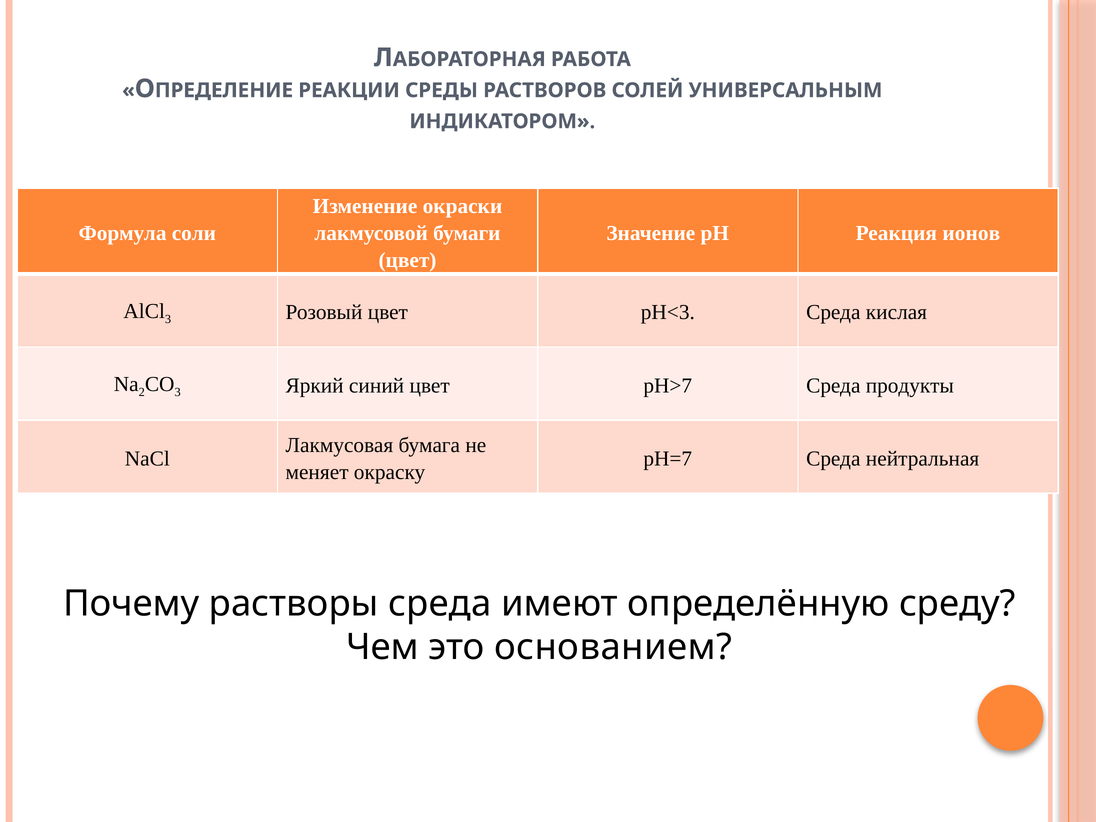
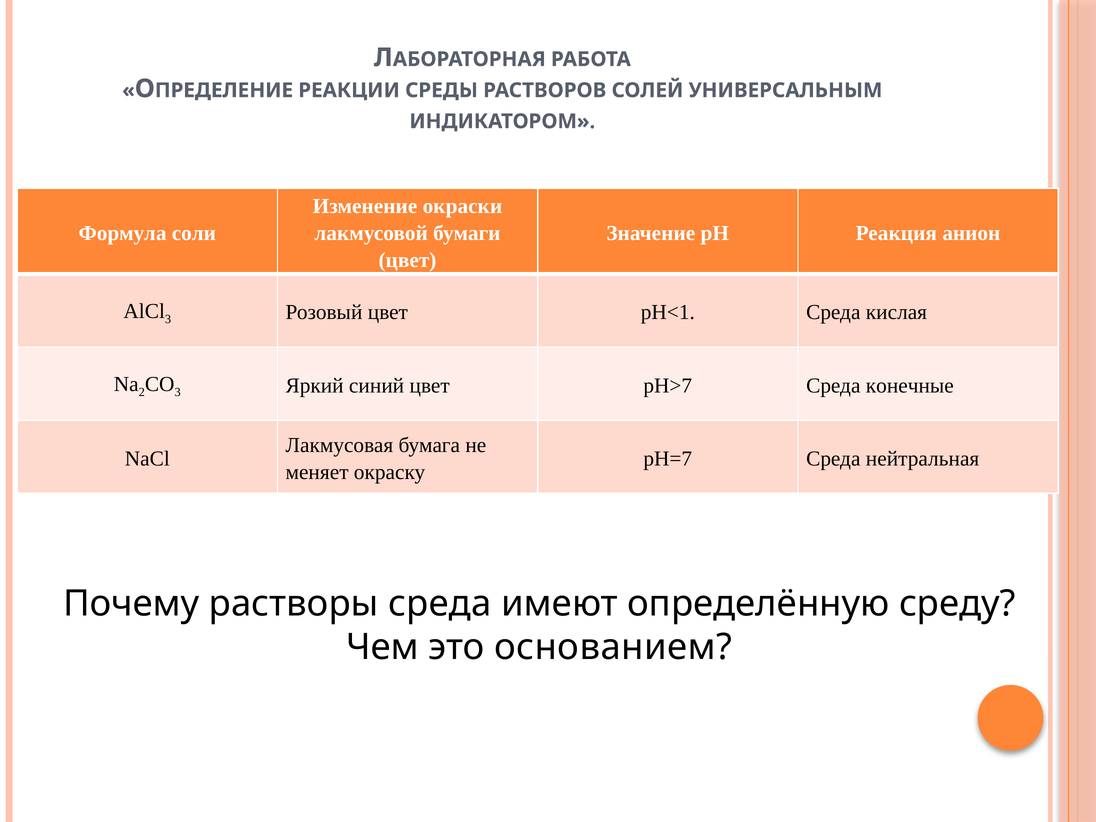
ионов: ионов -> анион (971, 233)
рН<3: рН<3 -> рН<1 (668, 312)
продукты: продукты -> конечные (910, 385)
